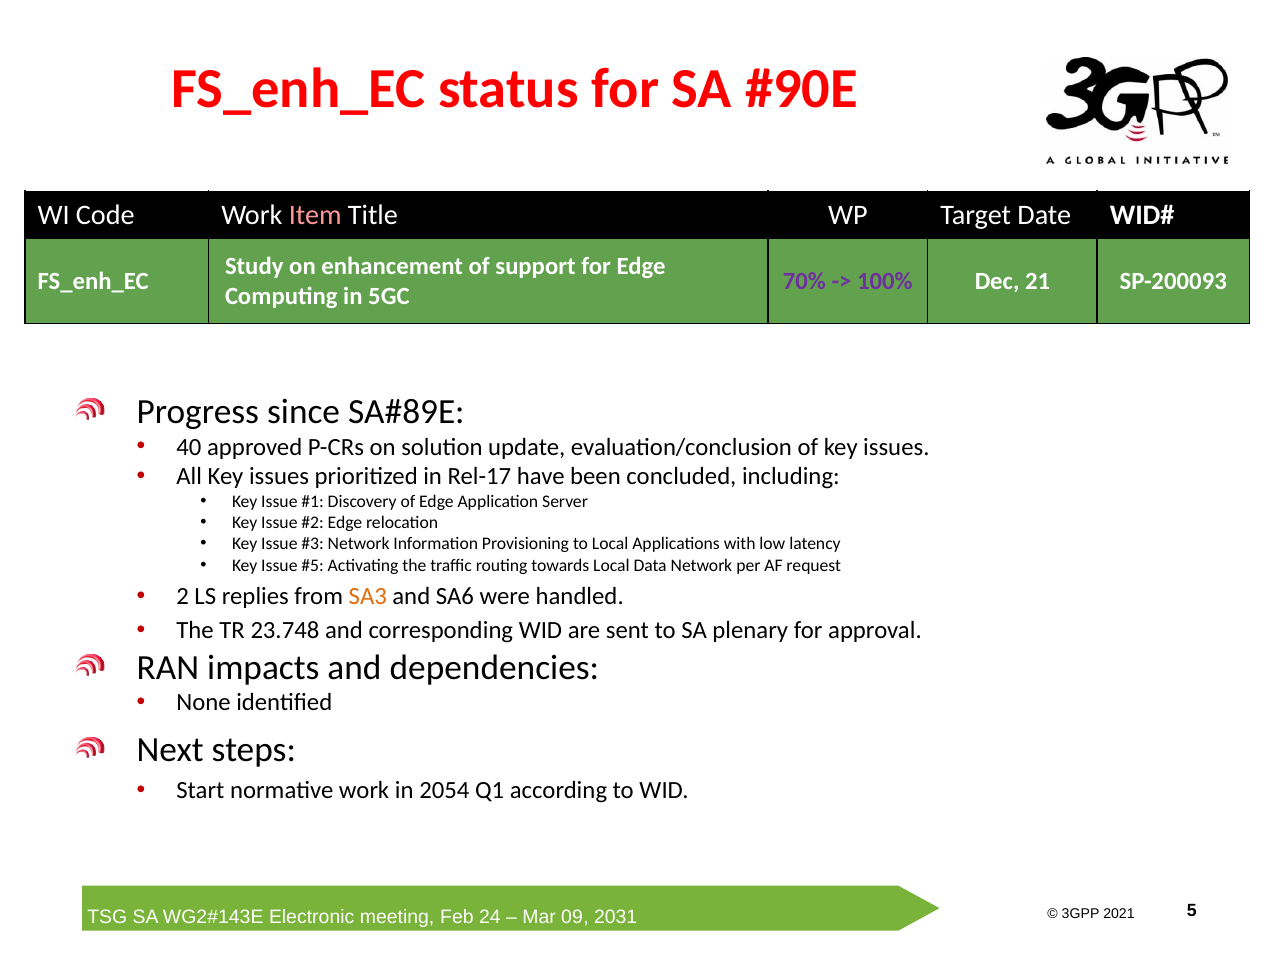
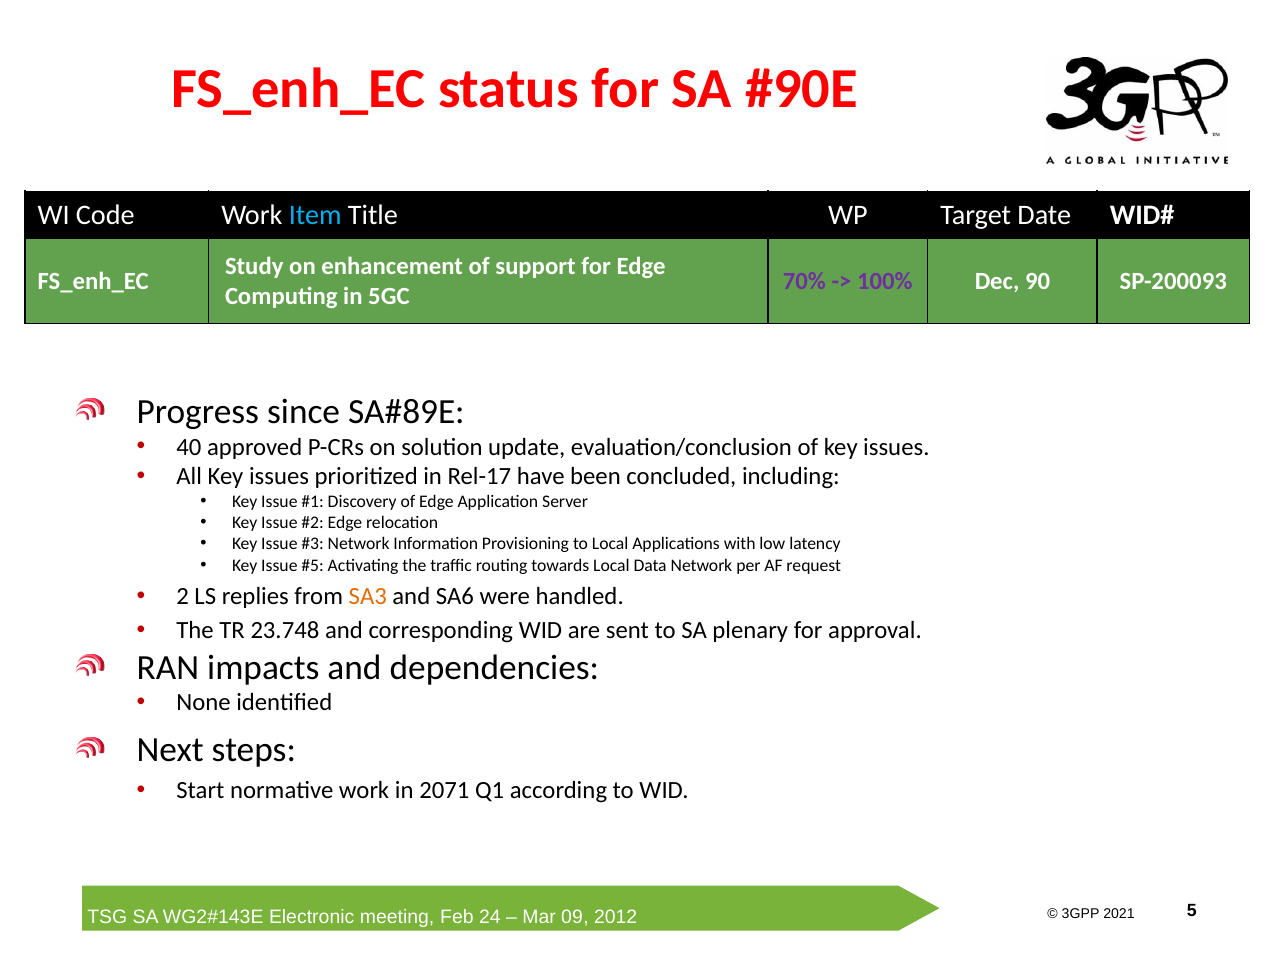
Item colour: pink -> light blue (315, 215)
21: 21 -> 90 (1038, 282)
2054: 2054 -> 2071 (444, 791)
2031: 2031 -> 2012 (616, 918)
